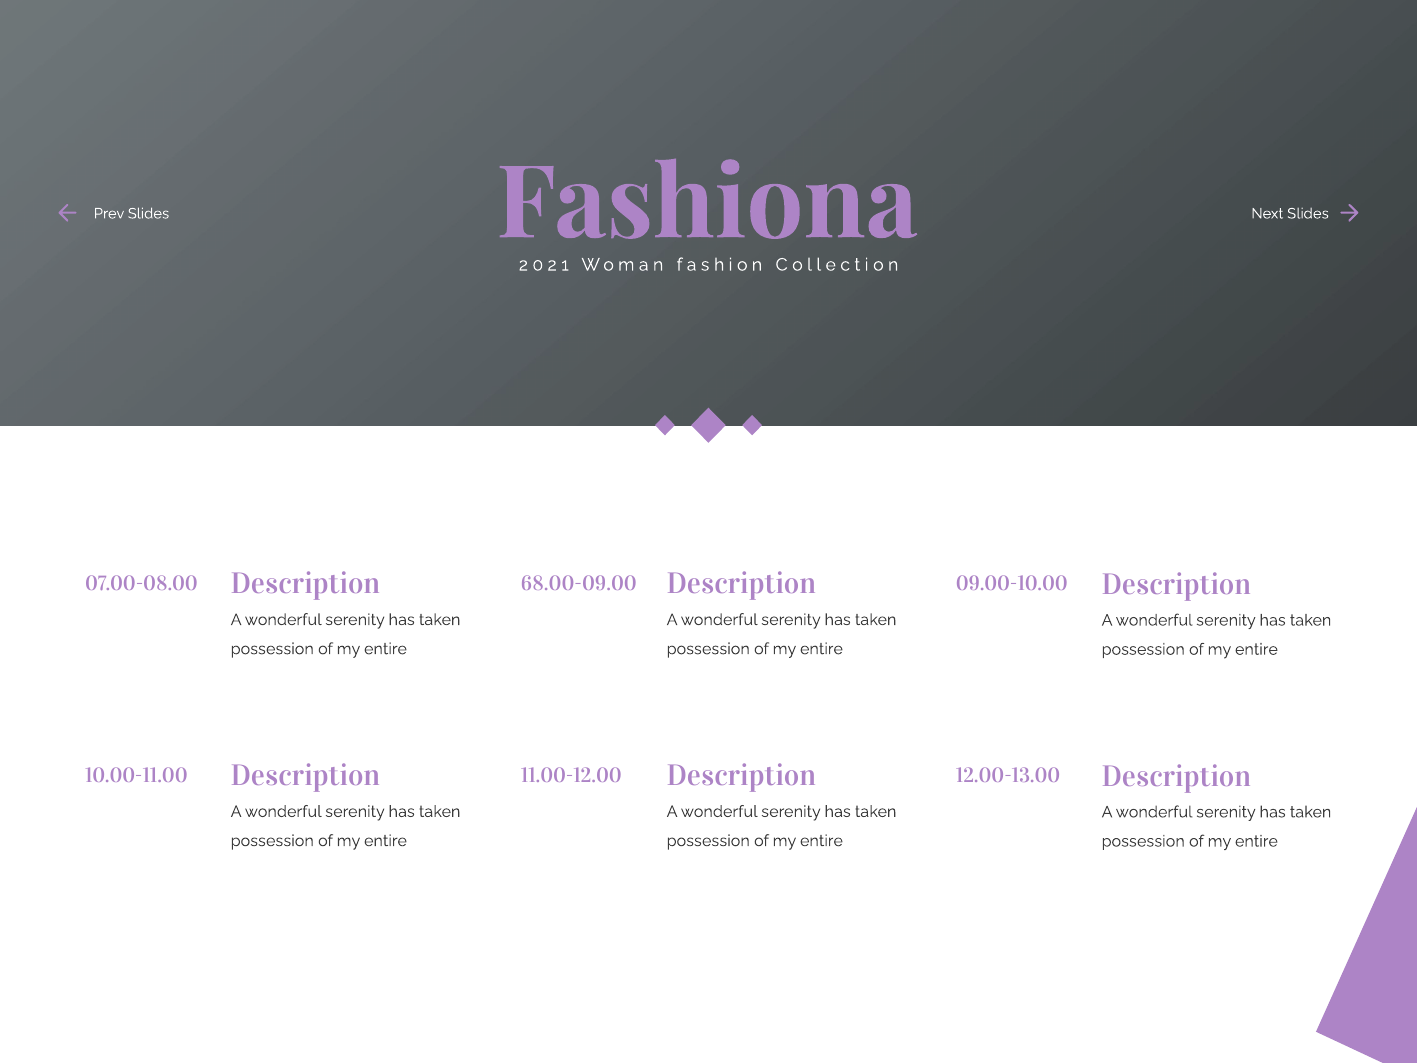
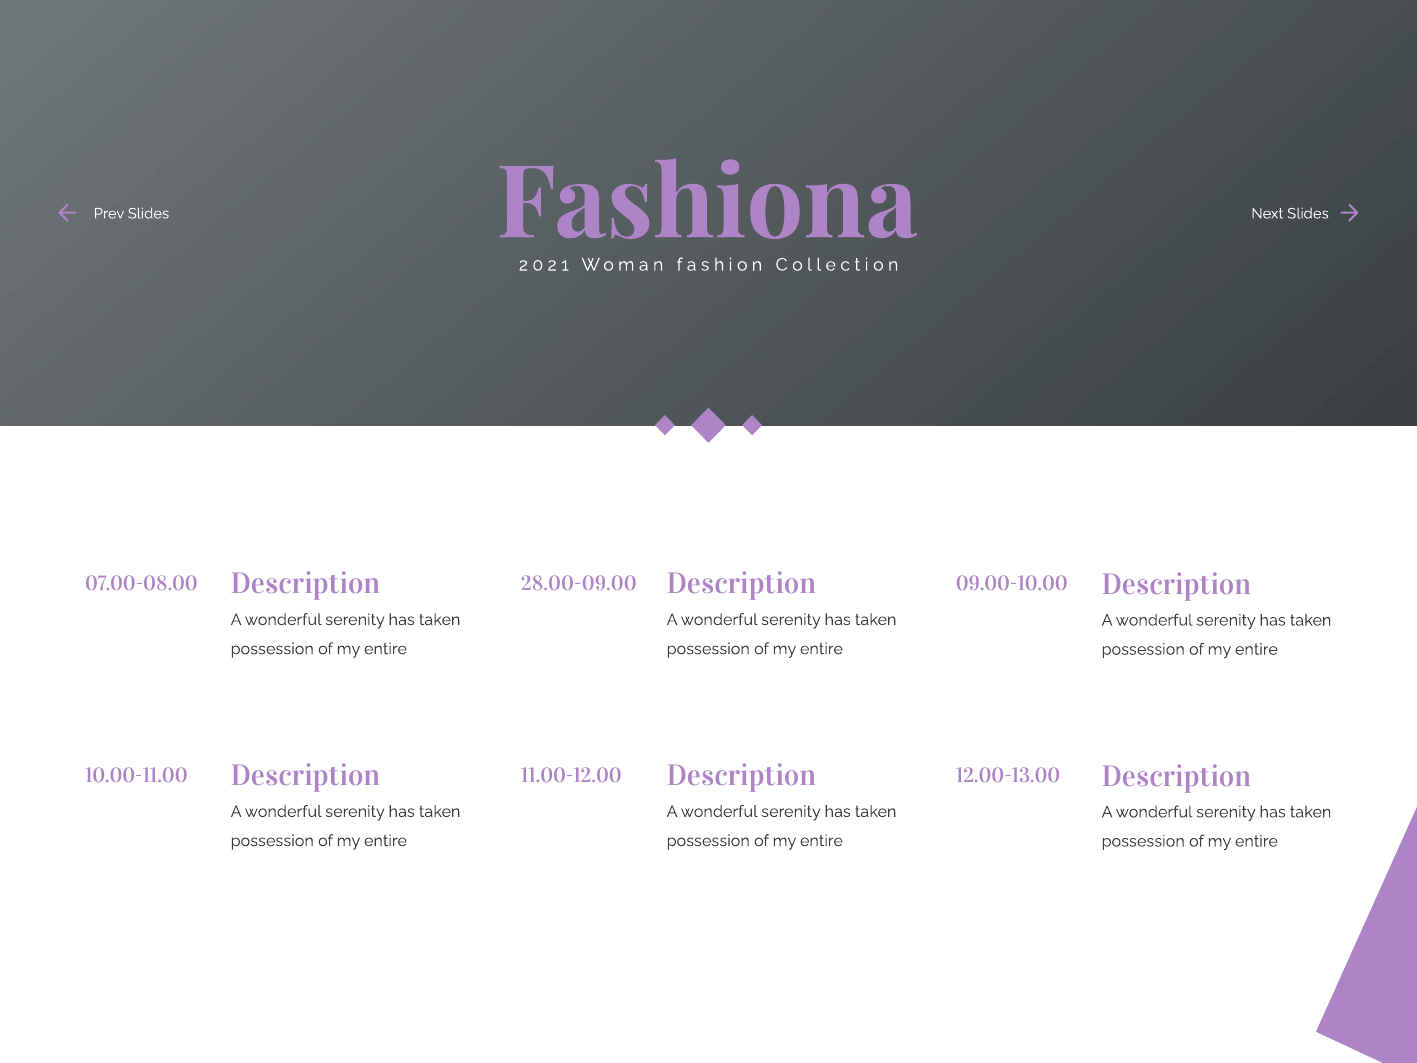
68.00-09.00: 68.00-09.00 -> 28.00-09.00 (579, 583)
